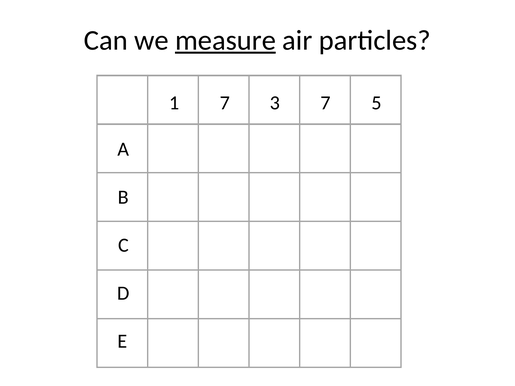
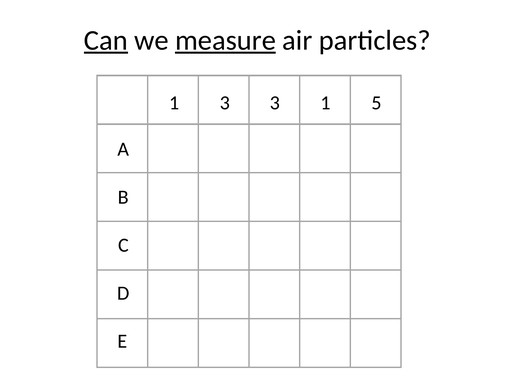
Can underline: none -> present (106, 40)
1 7: 7 -> 3 (225, 103)
3 7: 7 -> 1 (326, 103)
